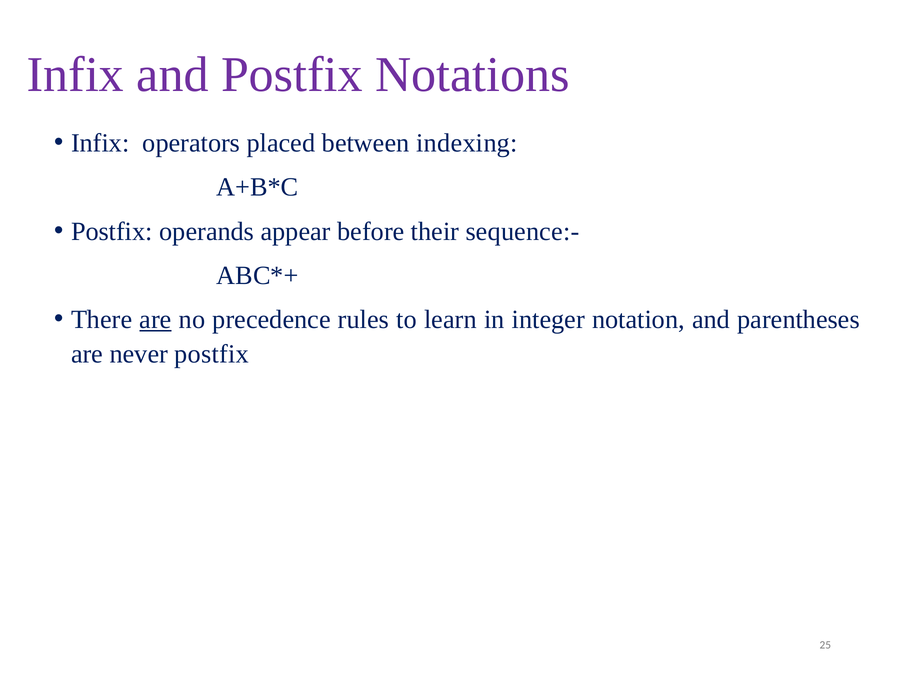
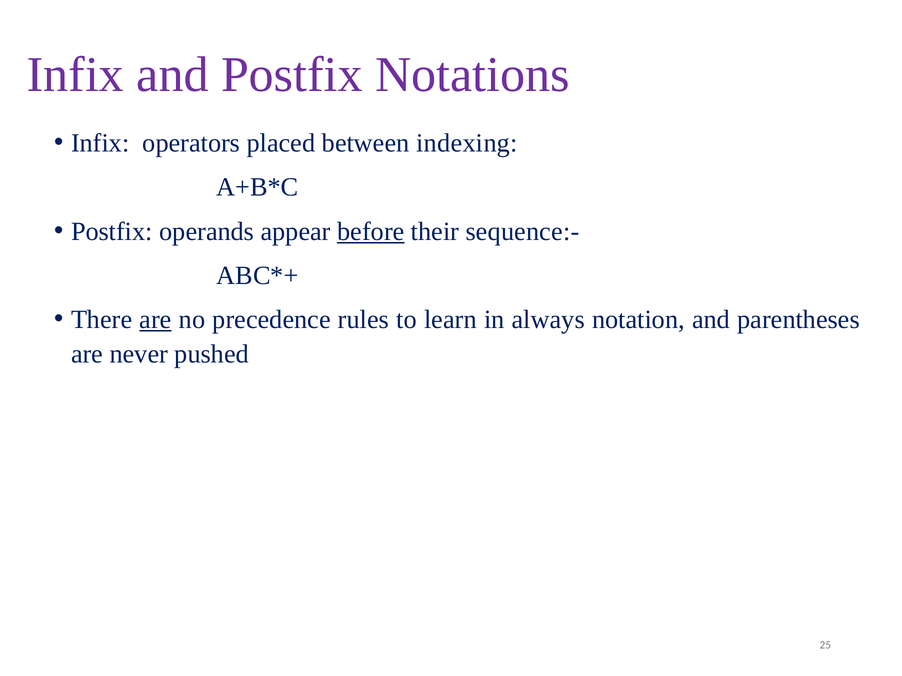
before underline: none -> present (371, 232)
integer: integer -> always (548, 320)
never postfix: postfix -> pushed (212, 354)
